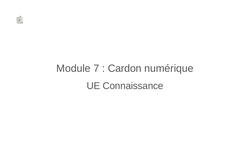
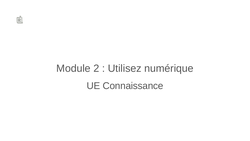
7: 7 -> 2 (96, 68)
Cardon: Cardon -> Utilisez (125, 68)
